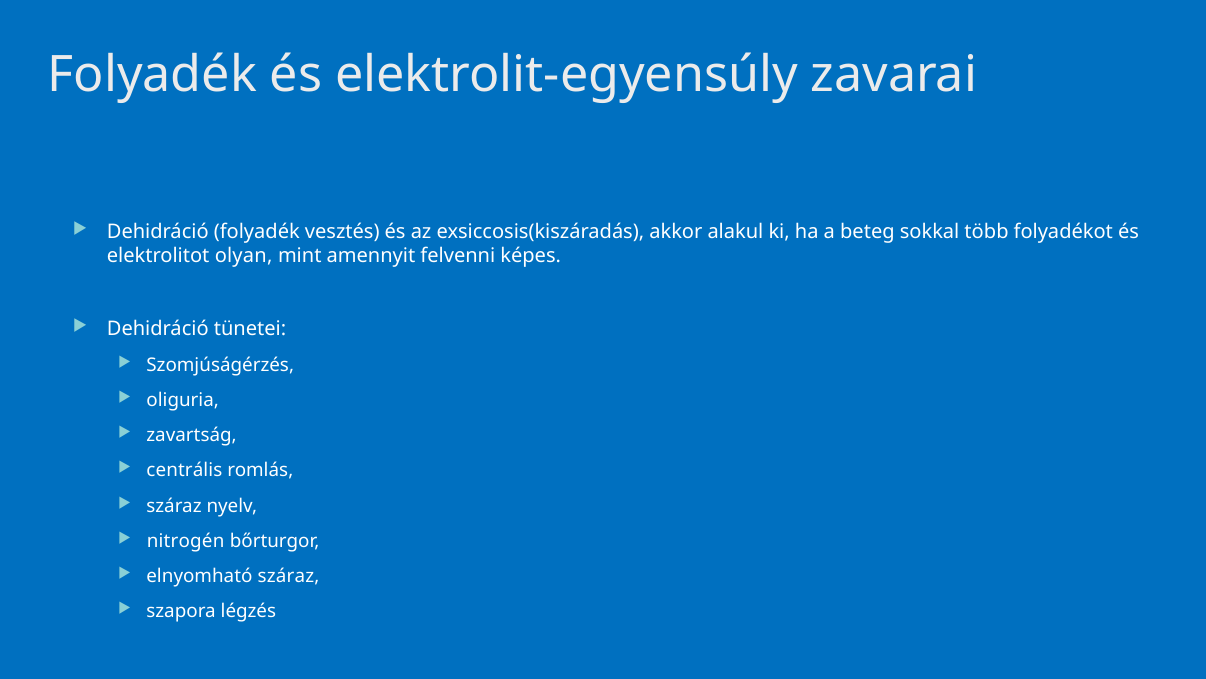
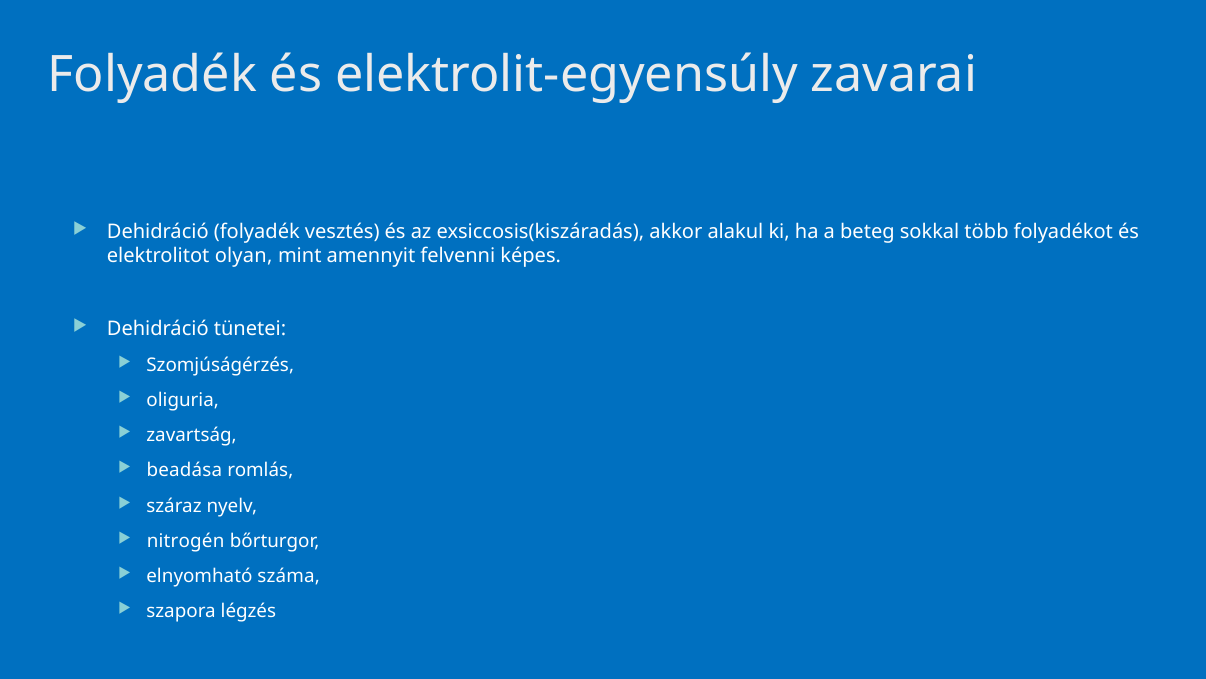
centrális: centrális -> beadása (184, 470)
elnyomható száraz: száraz -> száma (289, 576)
